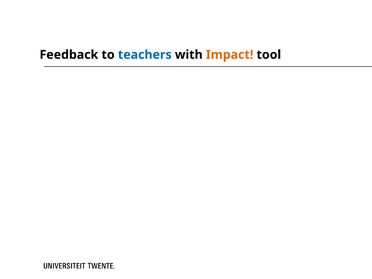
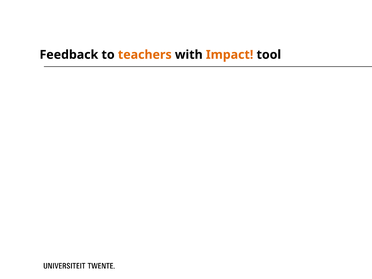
teachers colour: blue -> orange (145, 55)
